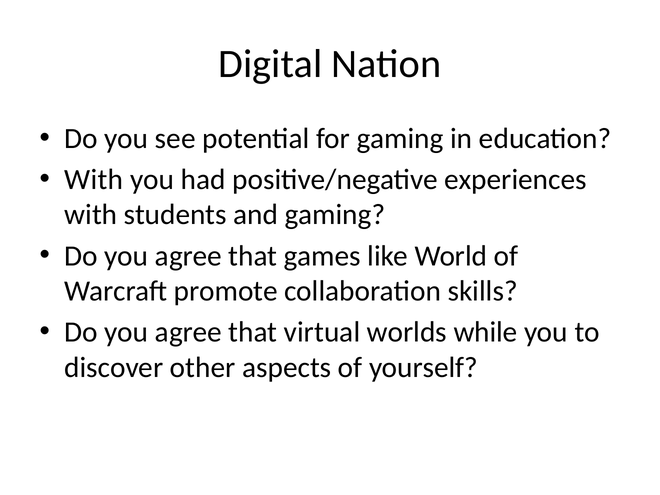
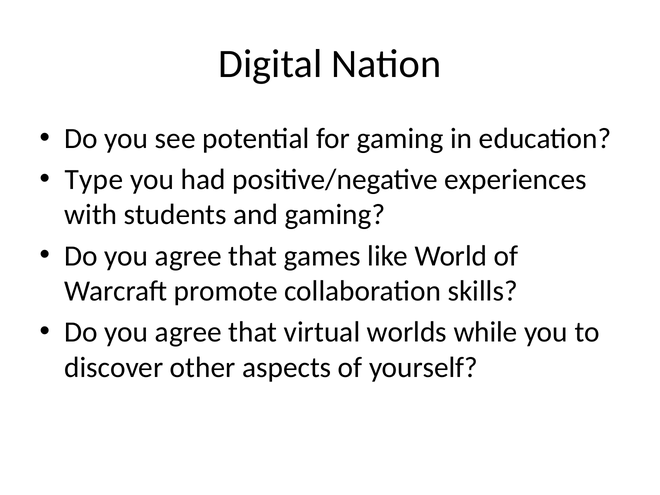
With: With -> Type (94, 180)
